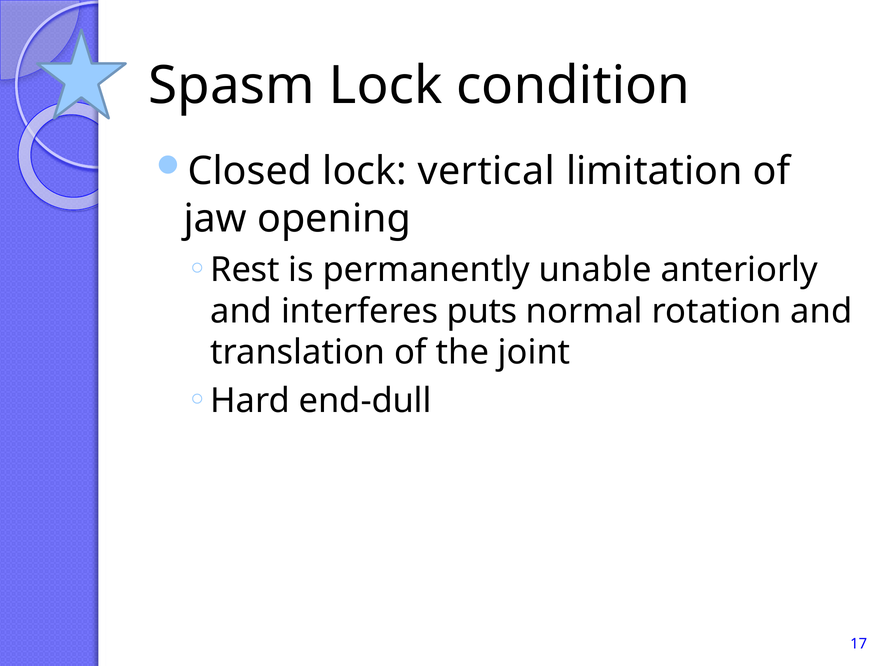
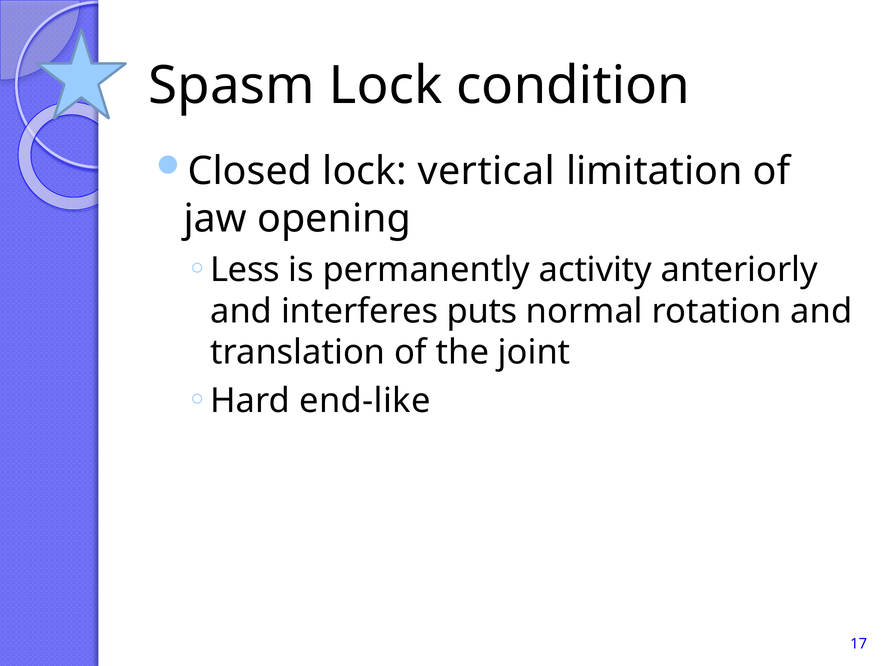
Rest: Rest -> Less (245, 270)
unable: unable -> activity (595, 270)
end-dull: end-dull -> end-like (365, 401)
